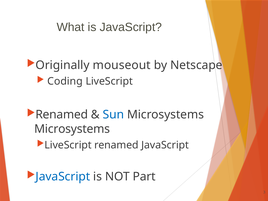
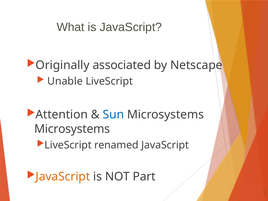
mouseout: mouseout -> associated (122, 65)
Coding: Coding -> Unable (65, 81)
Renamed: Renamed -> Attention (62, 115)
JavaScript colour: blue -> orange (63, 177)
